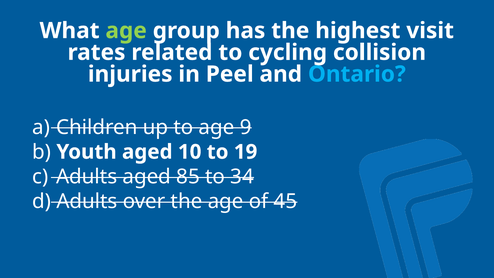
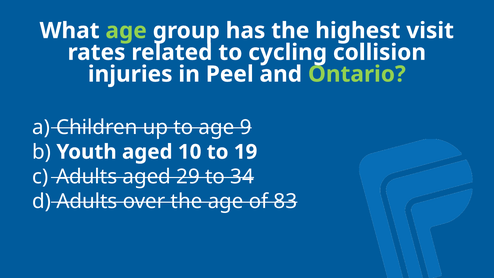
Ontario colour: light blue -> light green (357, 74)
85: 85 -> 29 (188, 177)
45: 45 -> 83 (285, 201)
